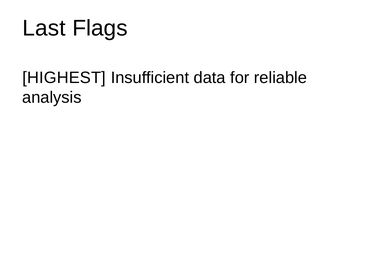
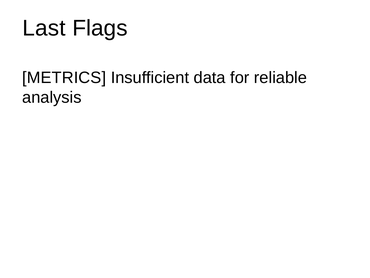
HIGHEST: HIGHEST -> METRICS (64, 78)
